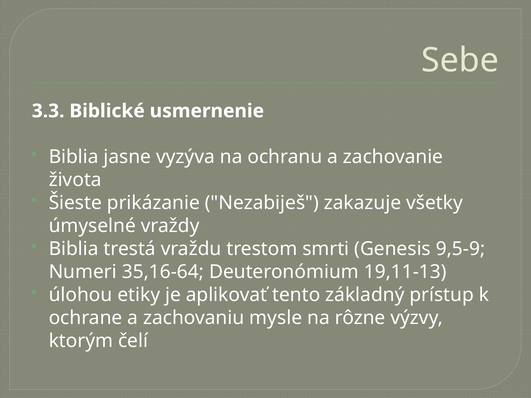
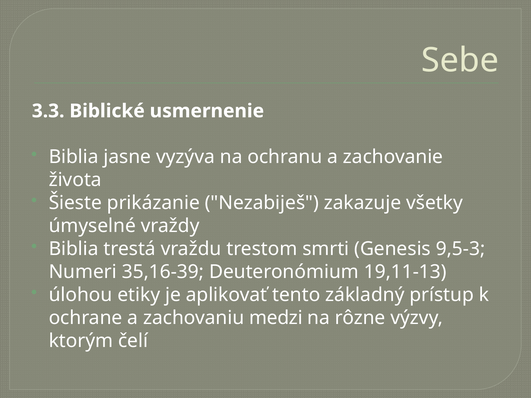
9,5-9: 9,5-9 -> 9,5-3 (460, 249)
35,16-64: 35,16-64 -> 35,16-39 (163, 272)
mysle: mysle -> medzi (276, 318)
